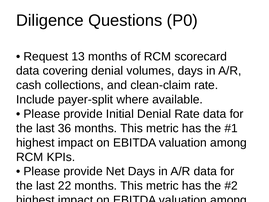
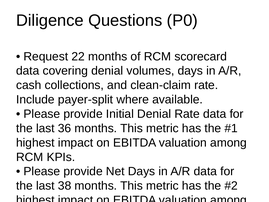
13: 13 -> 22 (78, 56)
22: 22 -> 38 (65, 186)
